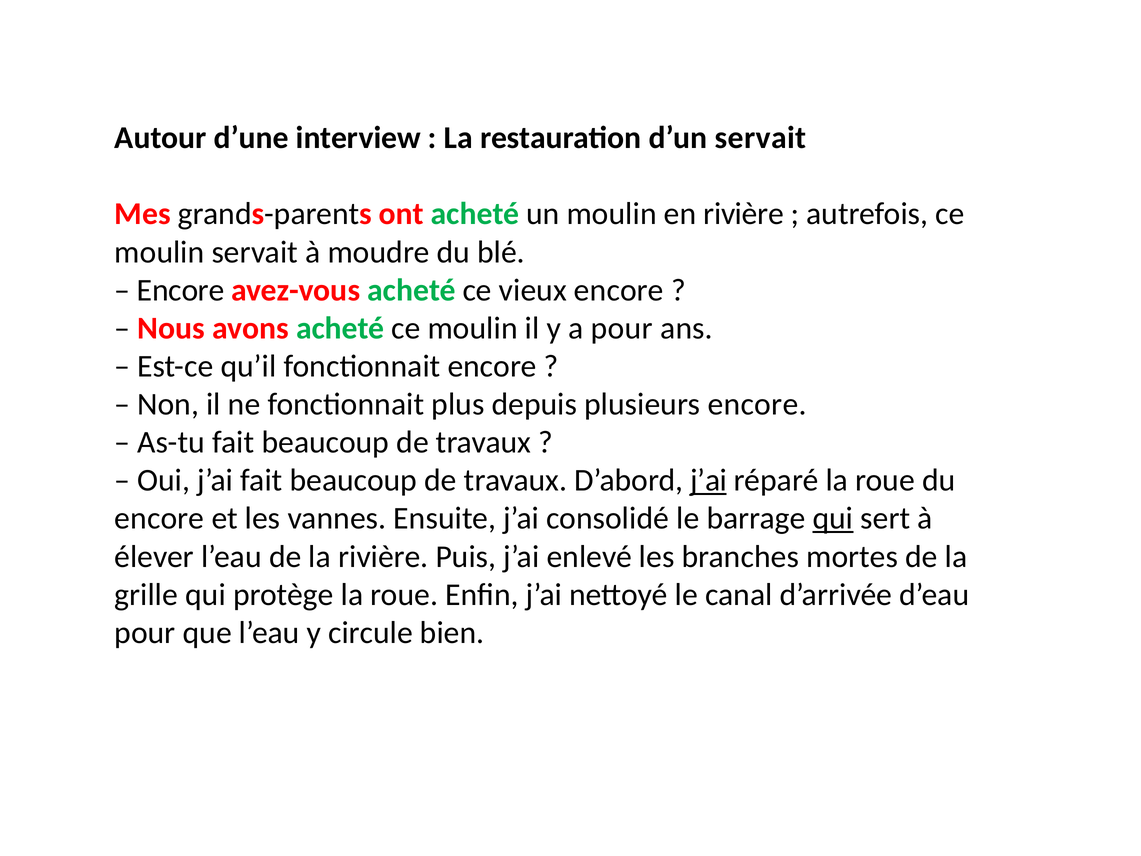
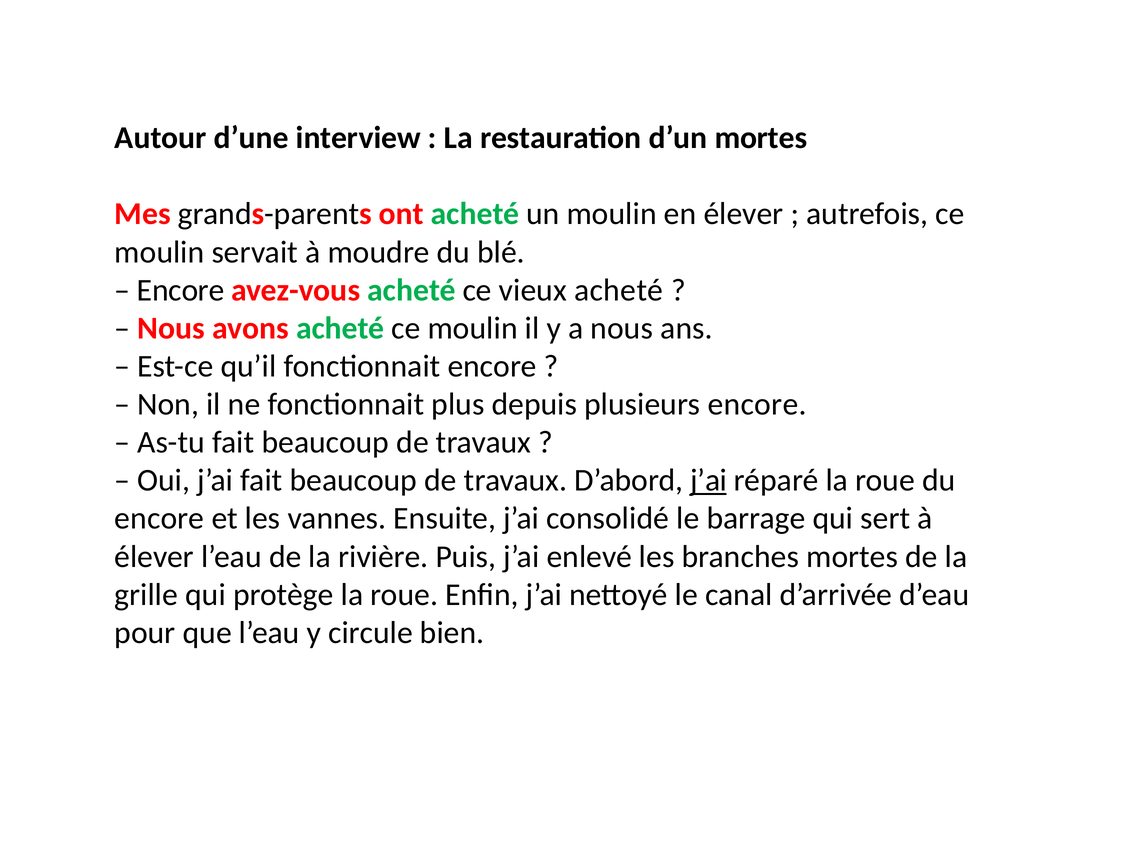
d’un servait: servait -> mortes (761, 138)
en rivière: rivière -> élever (743, 214)
vieux encore: encore -> acheté (619, 290)
a pour: pour -> nous (622, 328)
qui underline: present -> none (833, 518)
